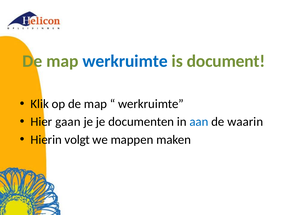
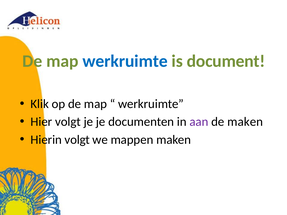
Hier gaan: gaan -> volgt (68, 122)
aan colour: blue -> purple (199, 122)
de waarin: waarin -> maken (245, 122)
